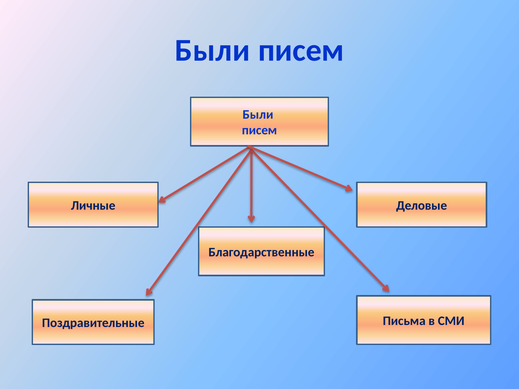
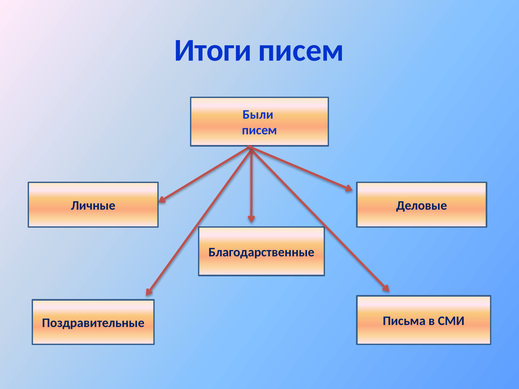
Были: Были -> Итоги (213, 50)
